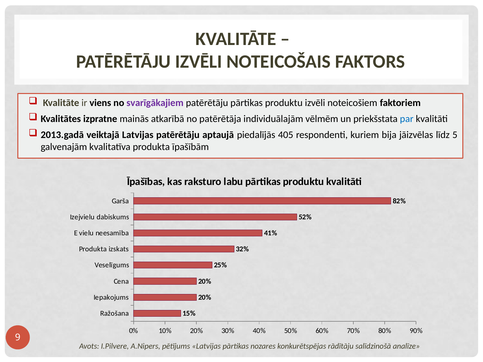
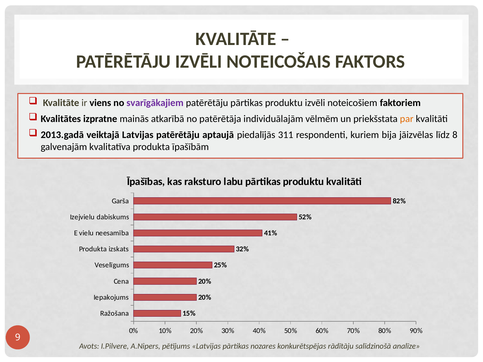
par colour: blue -> orange (407, 119)
405: 405 -> 311 (286, 135)
5: 5 -> 8 (455, 135)
